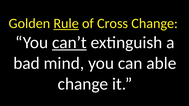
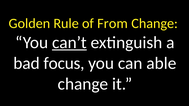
Rule underline: present -> none (66, 24)
Cross: Cross -> From (112, 24)
mind: mind -> focus (64, 63)
